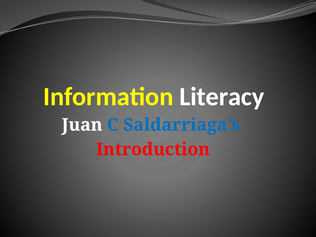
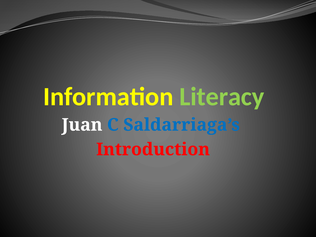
Literacy colour: white -> light green (222, 97)
